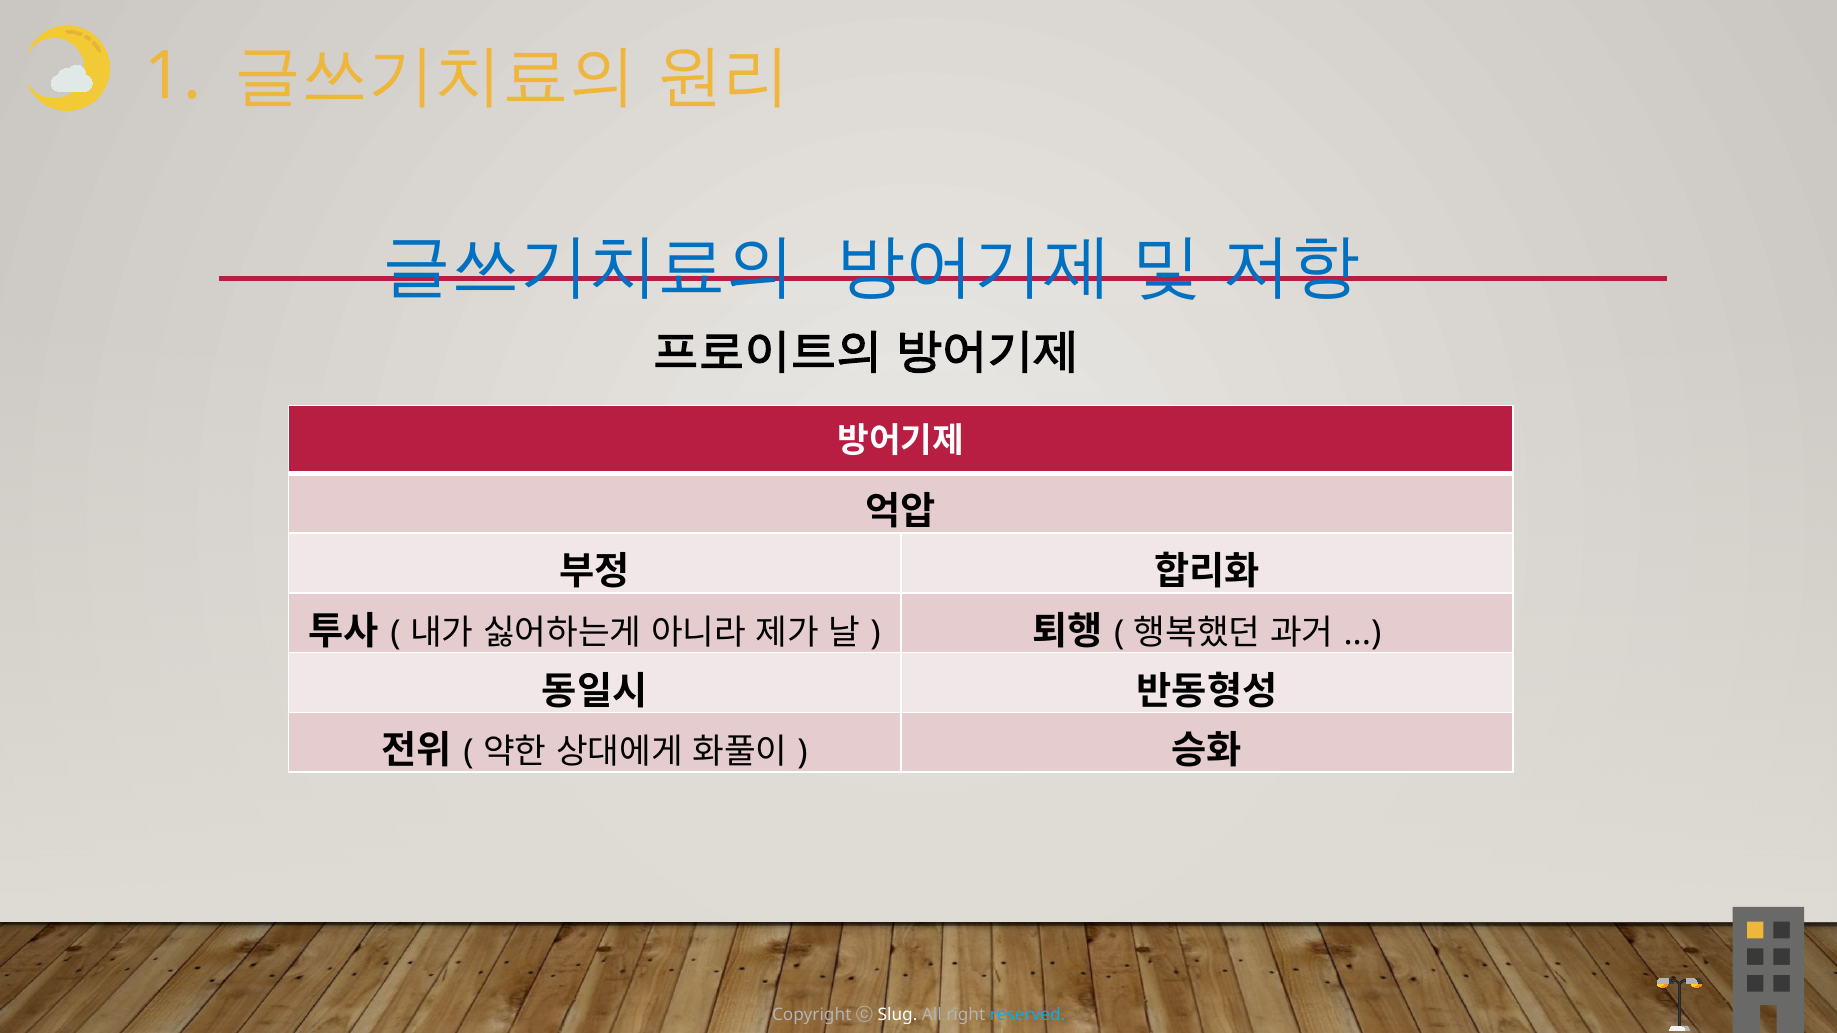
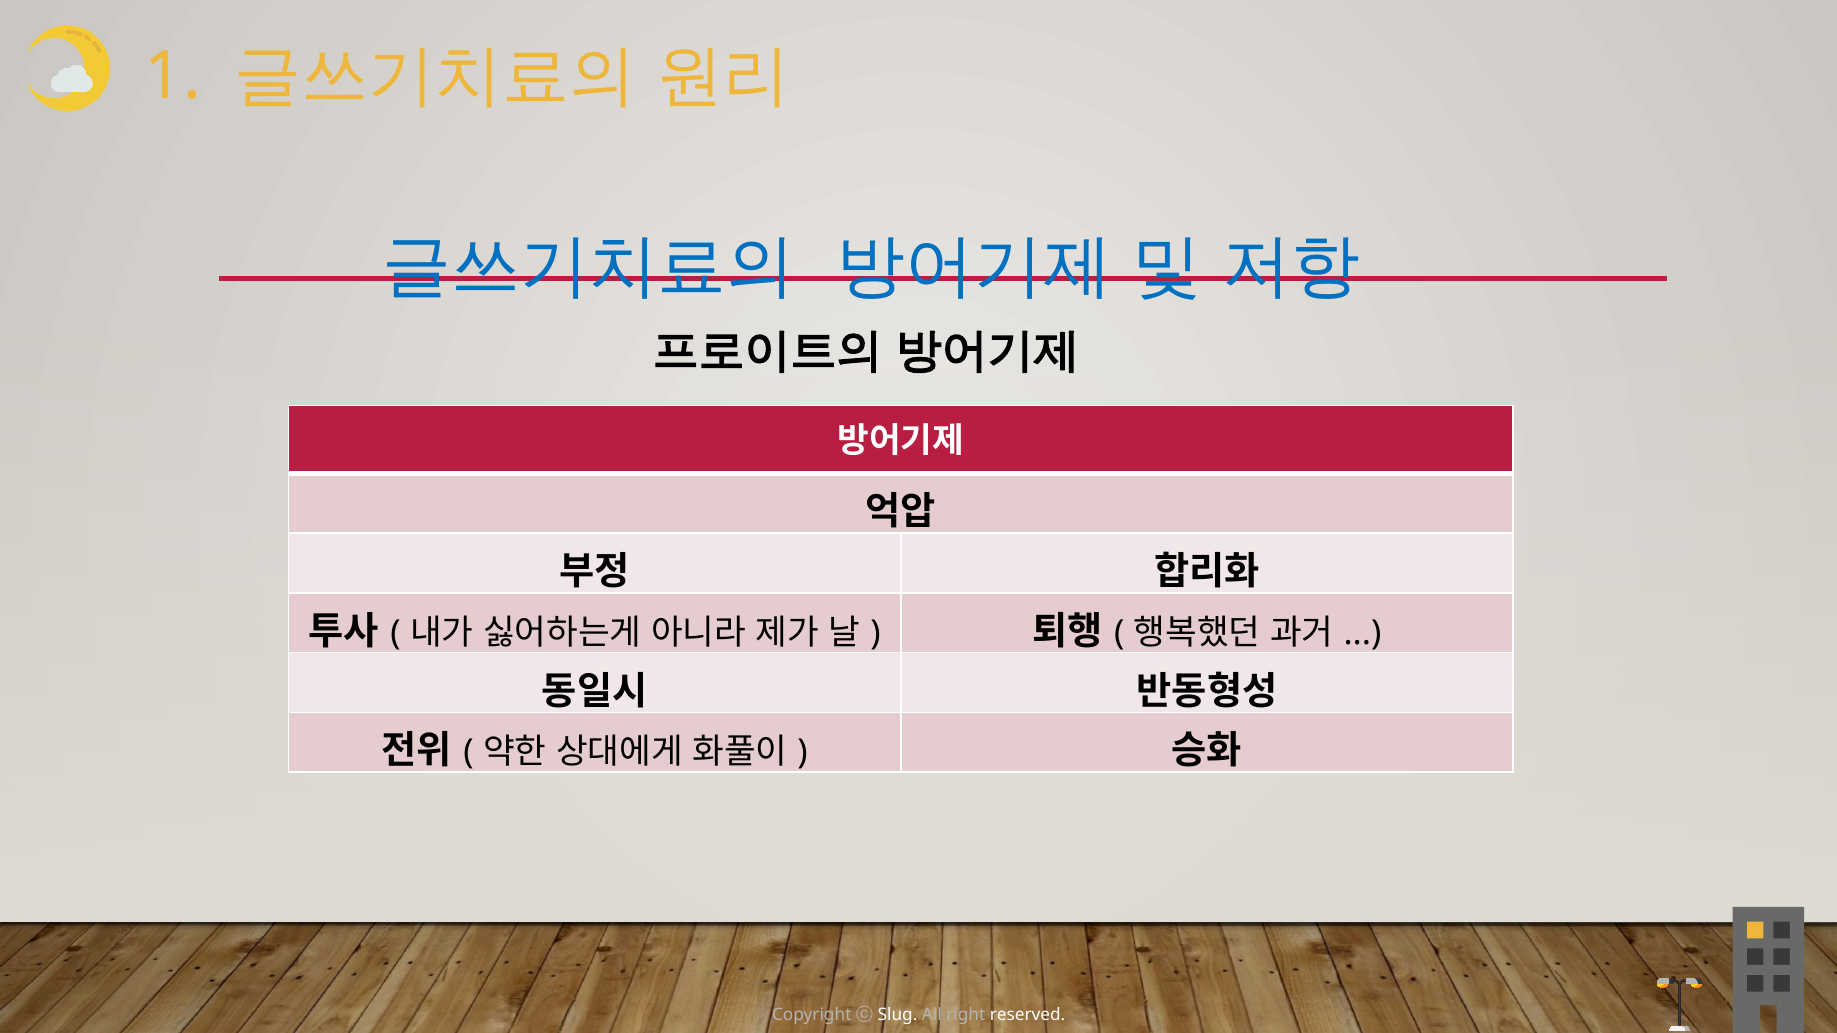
reserved colour: light blue -> white (1028, 1015)
